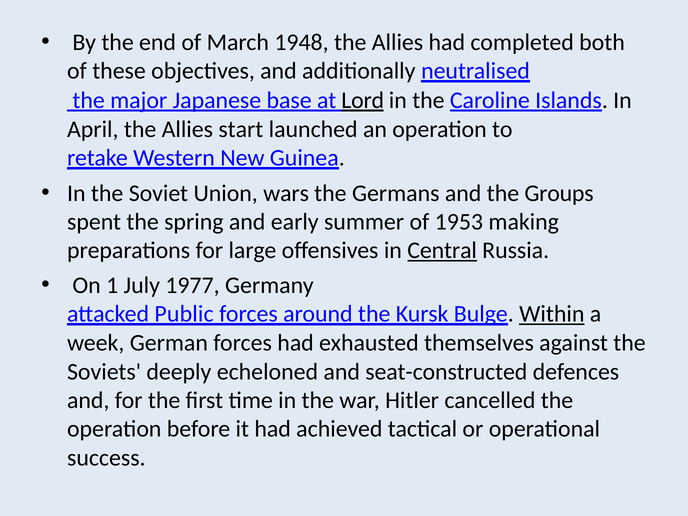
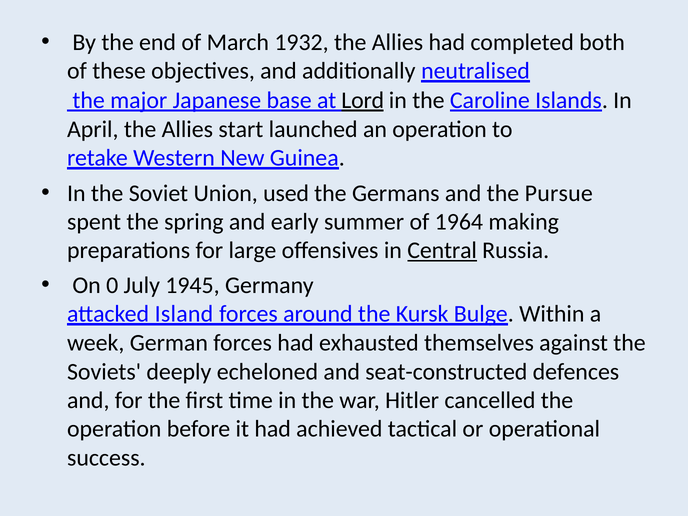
1948: 1948 -> 1932 (302, 42)
wars: wars -> used (286, 193)
Groups: Groups -> Pursue (559, 193)
1953: 1953 -> 1964 (459, 222)
1: 1 -> 0 (112, 285)
1977: 1977 -> 1945 (192, 285)
Public: Public -> Island (184, 314)
Within underline: present -> none (552, 314)
